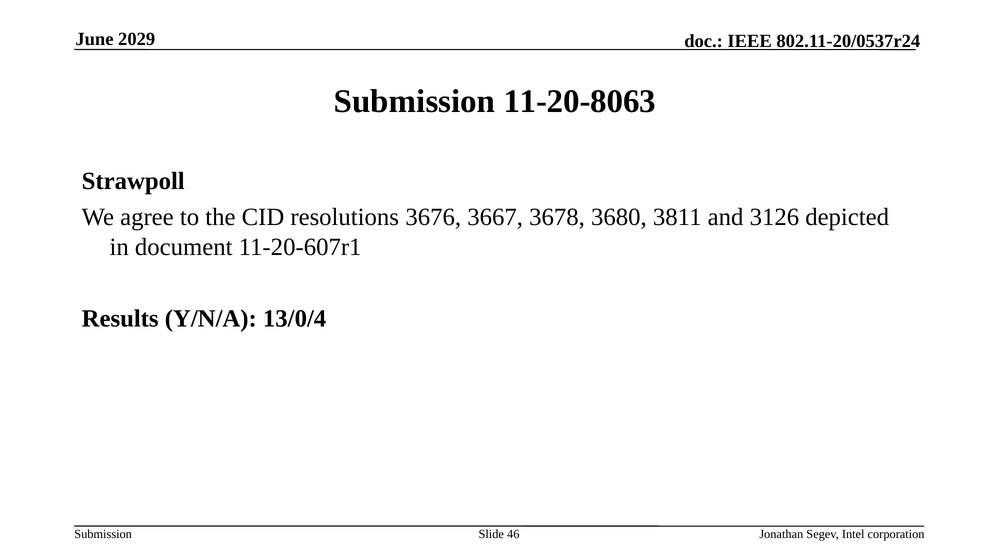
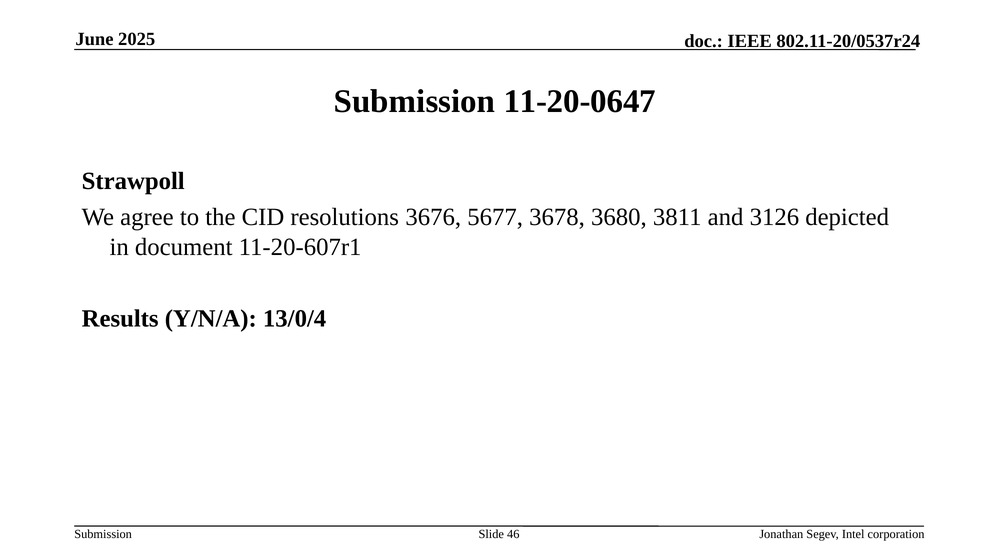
2029: 2029 -> 2025 (137, 39)
11-20-8063: 11-20-8063 -> 11-20-0647 (580, 101)
3667: 3667 -> 5677 (495, 217)
